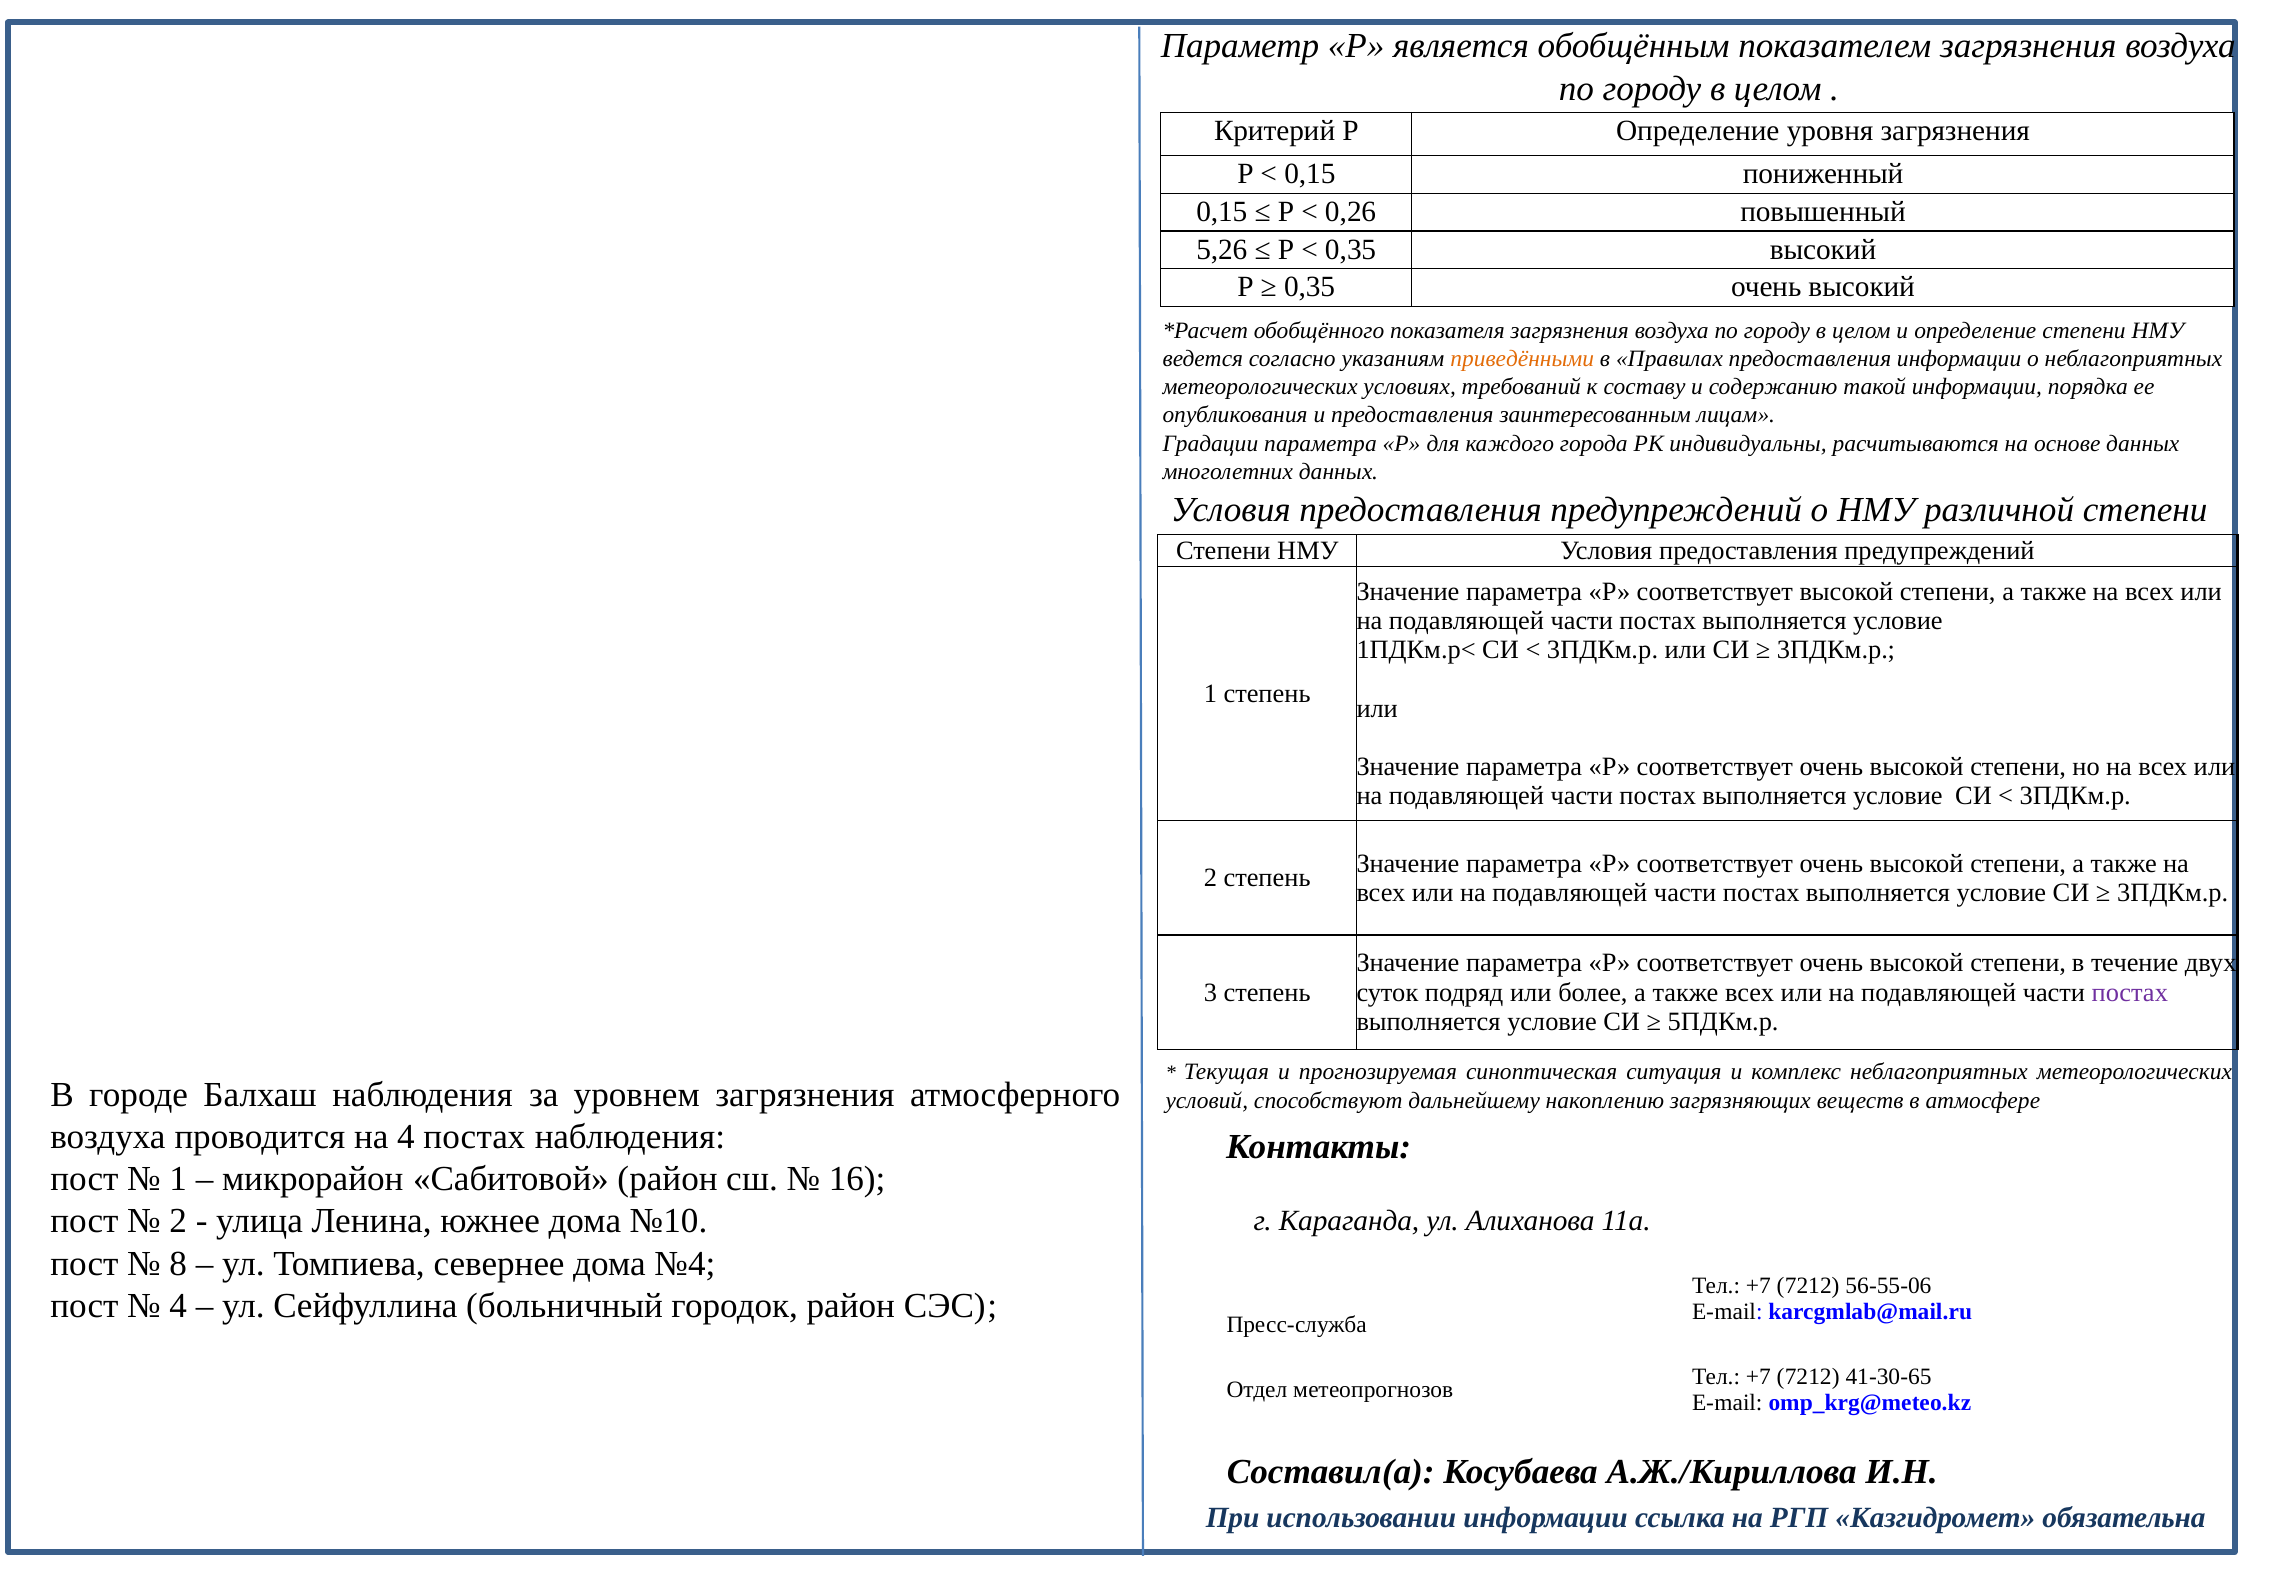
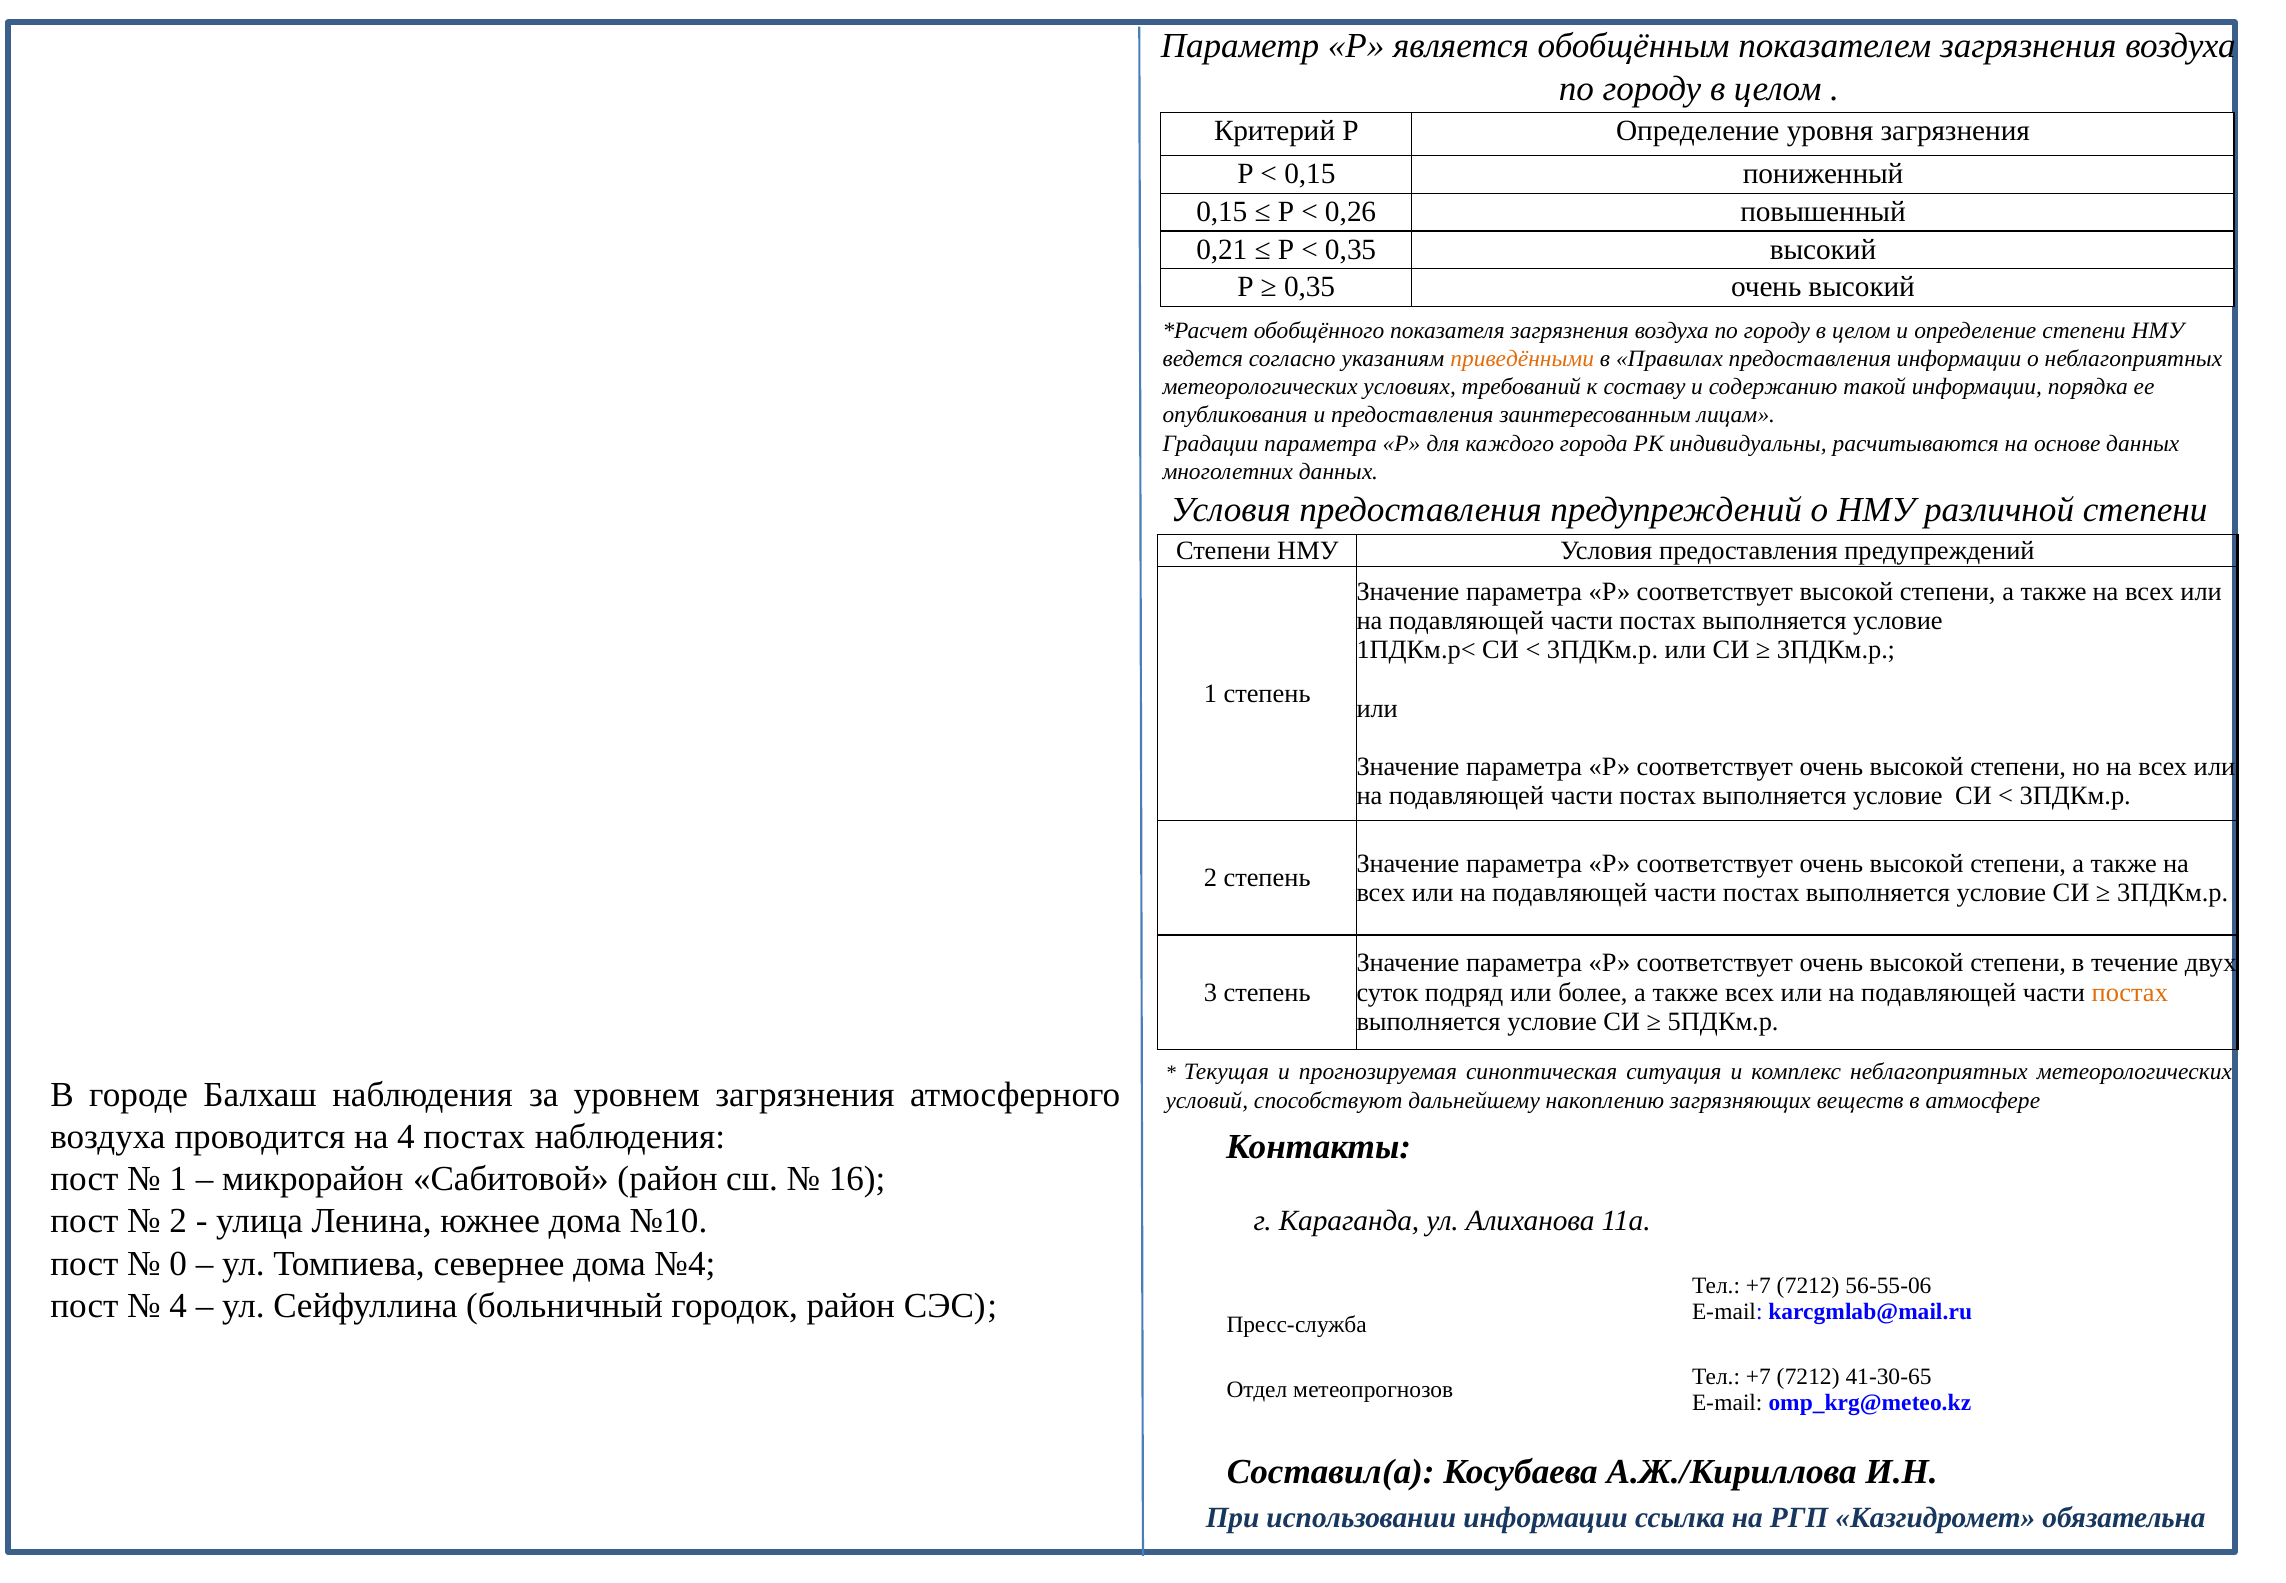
5,26: 5,26 -> 0,21 (1222, 250)
постах colour: purple -> orange (2130, 992)
8: 8 -> 0 (178, 1263)
